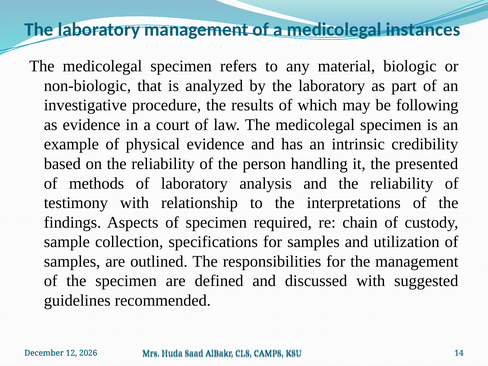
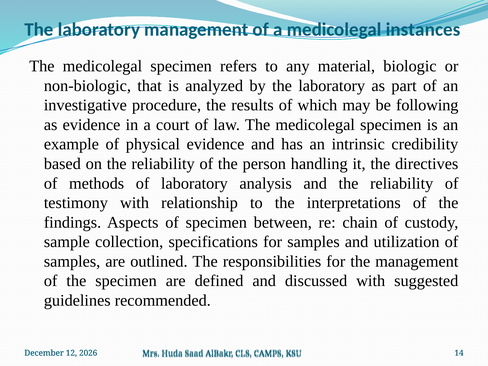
presented: presented -> directives (427, 164)
required: required -> between (283, 222)
